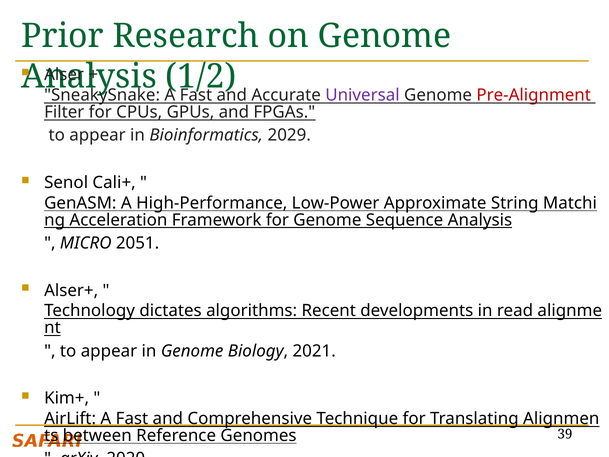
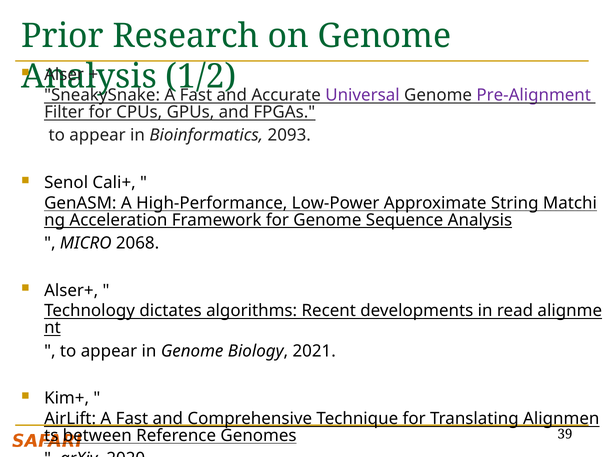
Pre-Alignment colour: red -> purple (534, 95)
2029: 2029 -> 2093 (289, 135)
2051: 2051 -> 2068 (138, 243)
